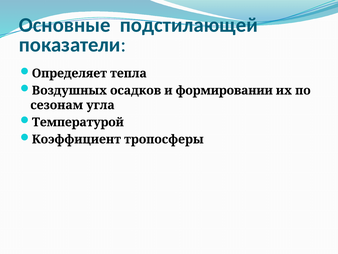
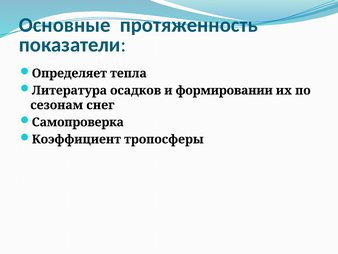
подстилающей: подстилающей -> протяженность (189, 25)
Воздушных: Воздушных -> Литература (69, 90)
угла: угла -> снег (100, 105)
Температурой: Температурой -> Самопроверка (78, 122)
